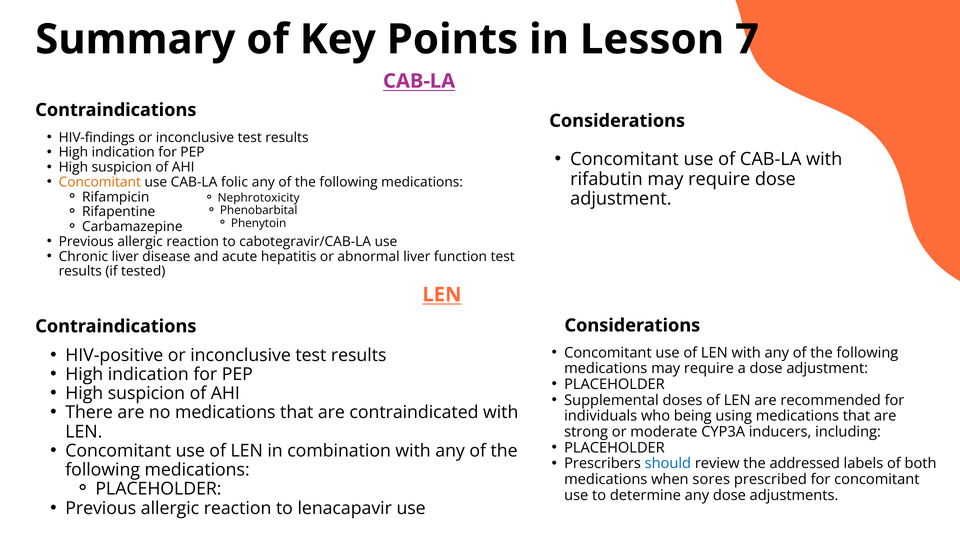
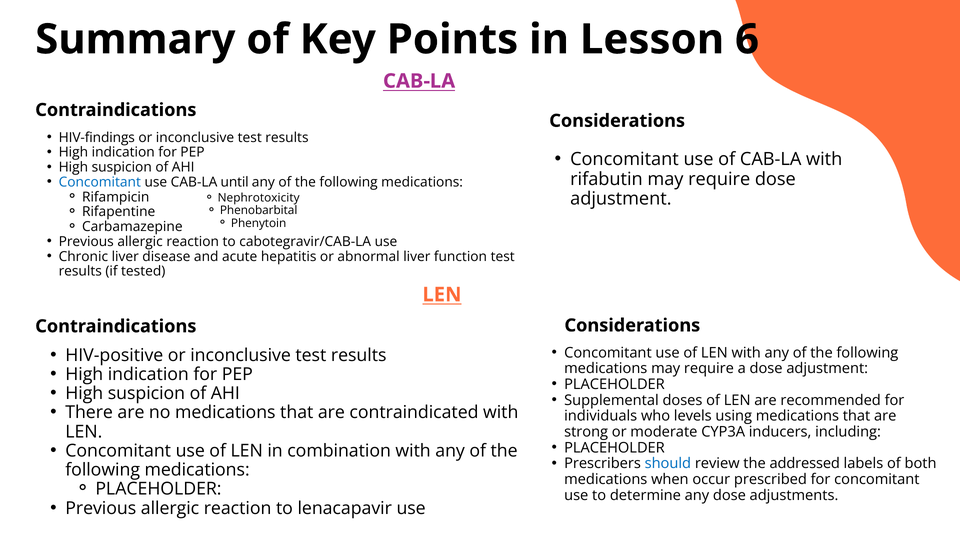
7: 7 -> 6 (747, 40)
Concomitant colour: orange -> blue (100, 182)
folic: folic -> until (235, 182)
being: being -> levels (693, 416)
sores: sores -> occur (711, 480)
